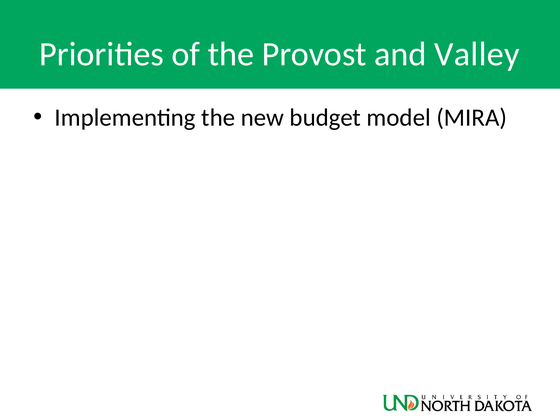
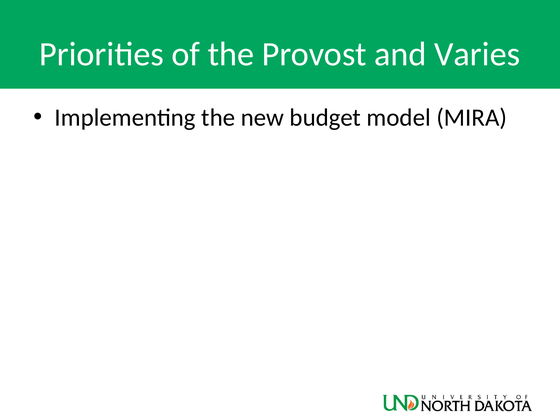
Valley: Valley -> Varies (477, 54)
